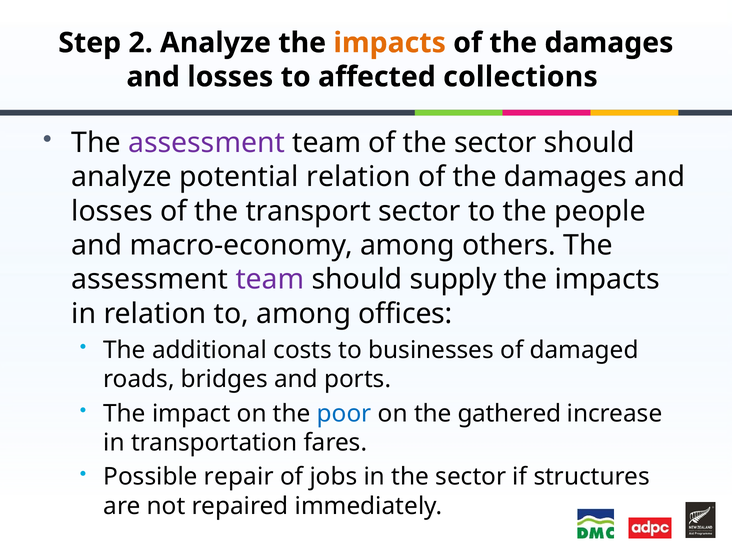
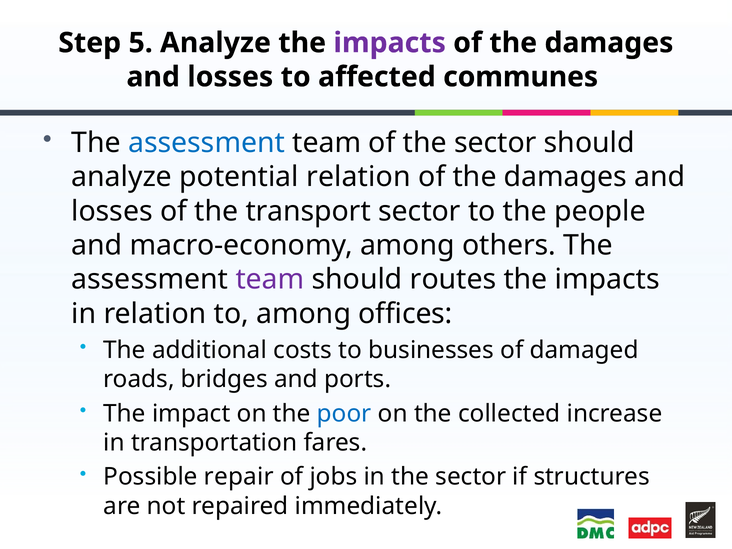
2: 2 -> 5 (141, 43)
impacts colour: orange -> purple (390, 43)
collections: collections -> communes (521, 77)
assessment colour: purple -> blue (207, 143)
supply: supply -> routes (453, 280)
gathered: gathered -> collected (509, 413)
